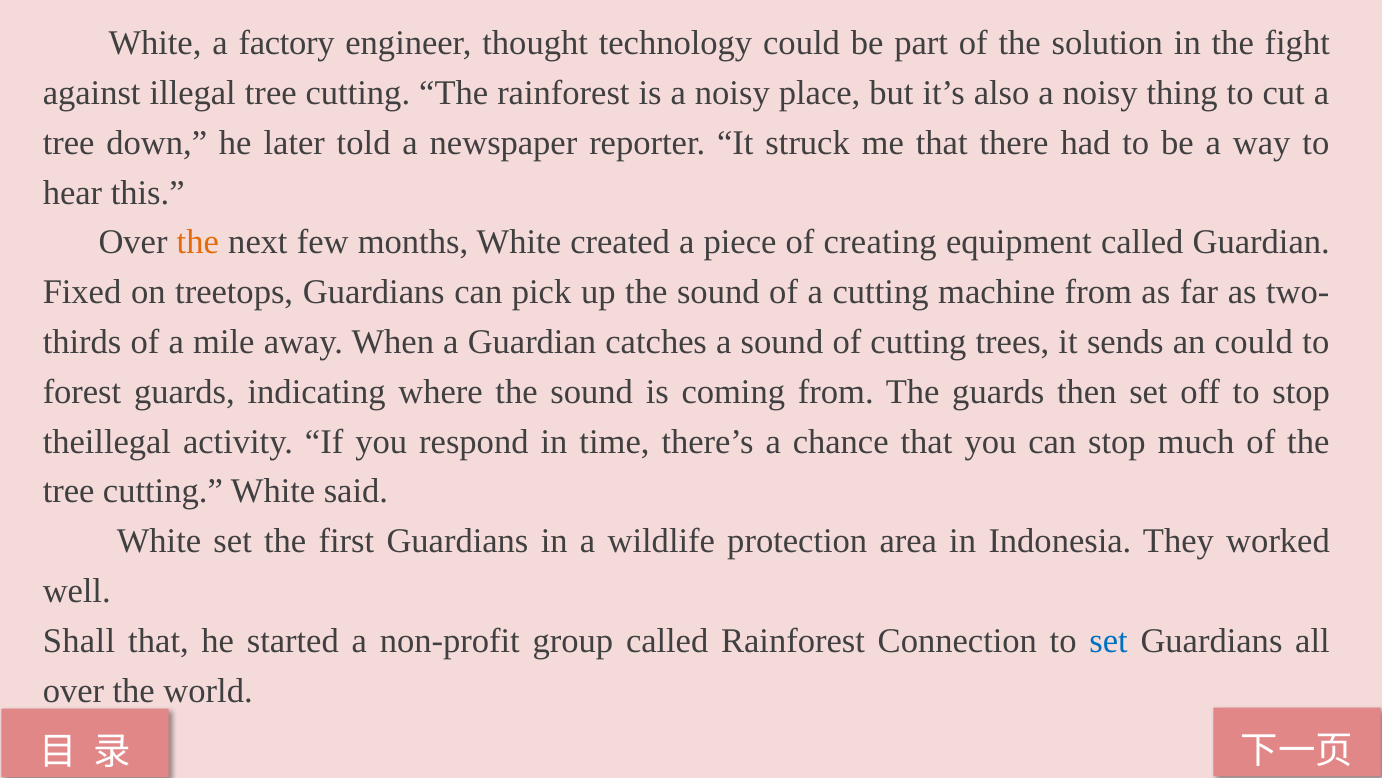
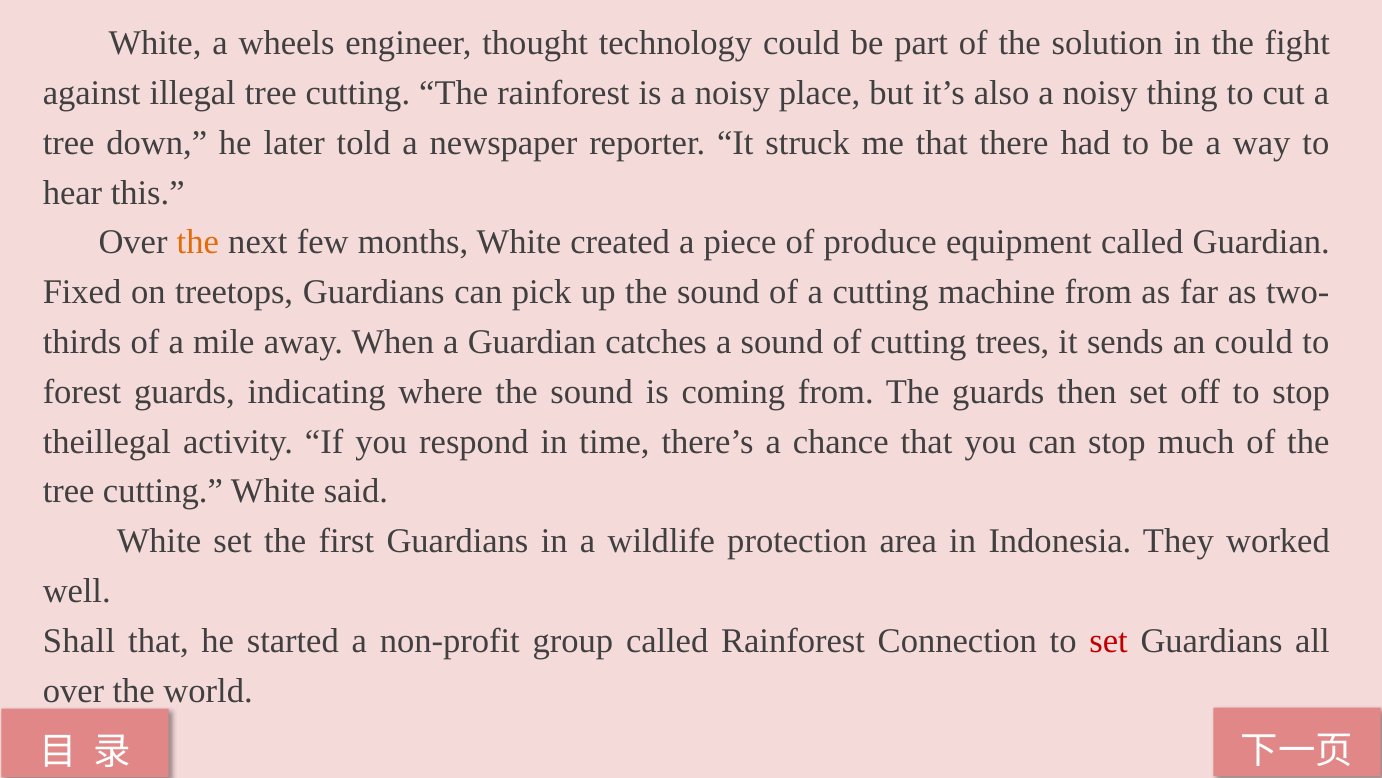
factory: factory -> wheels (287, 43)
creating: creating -> produce (880, 242)
set colour: blue -> red (1109, 640)
